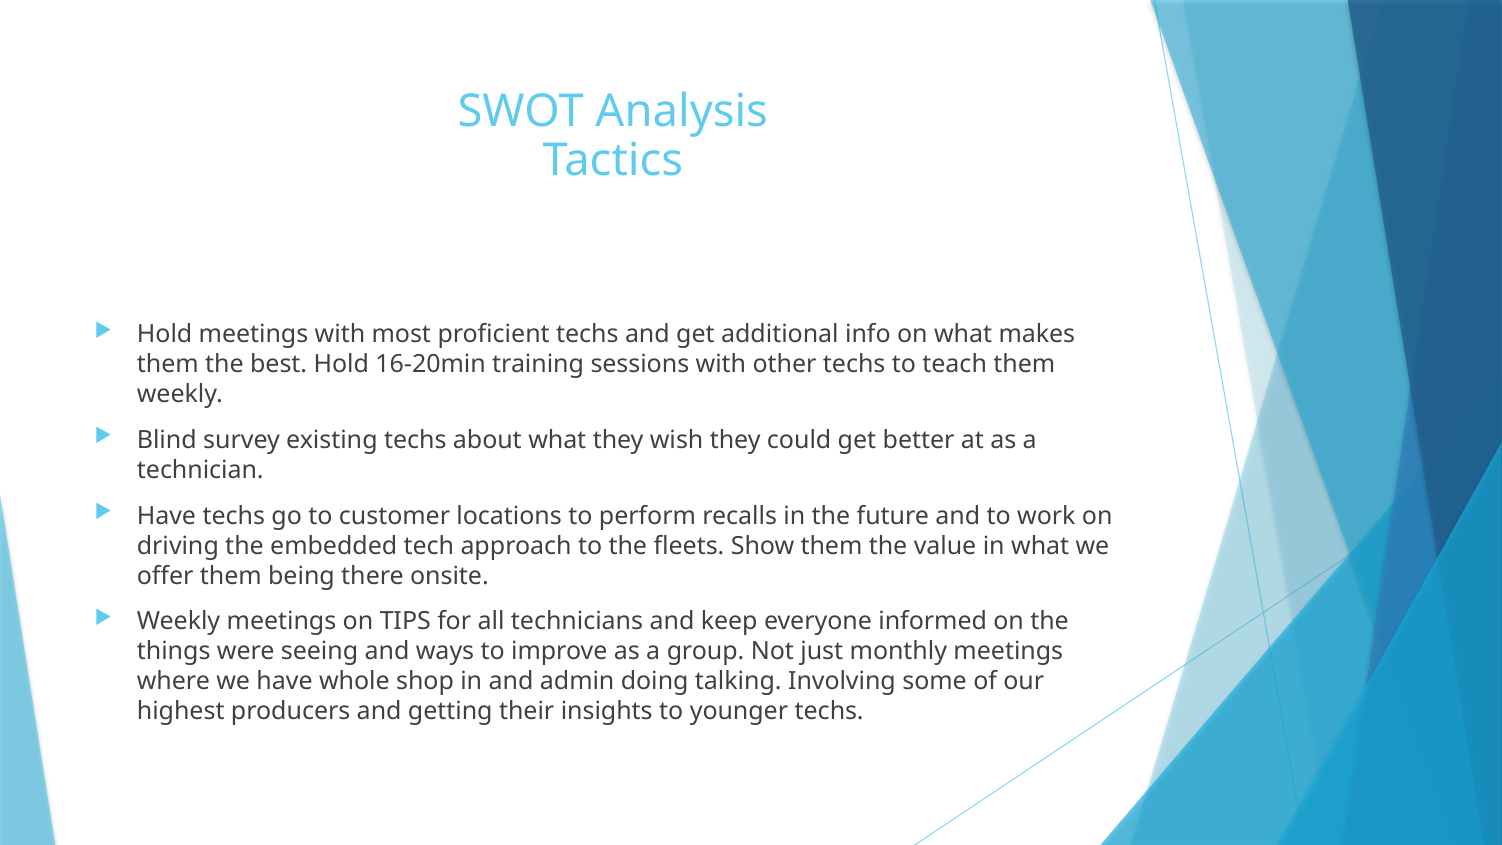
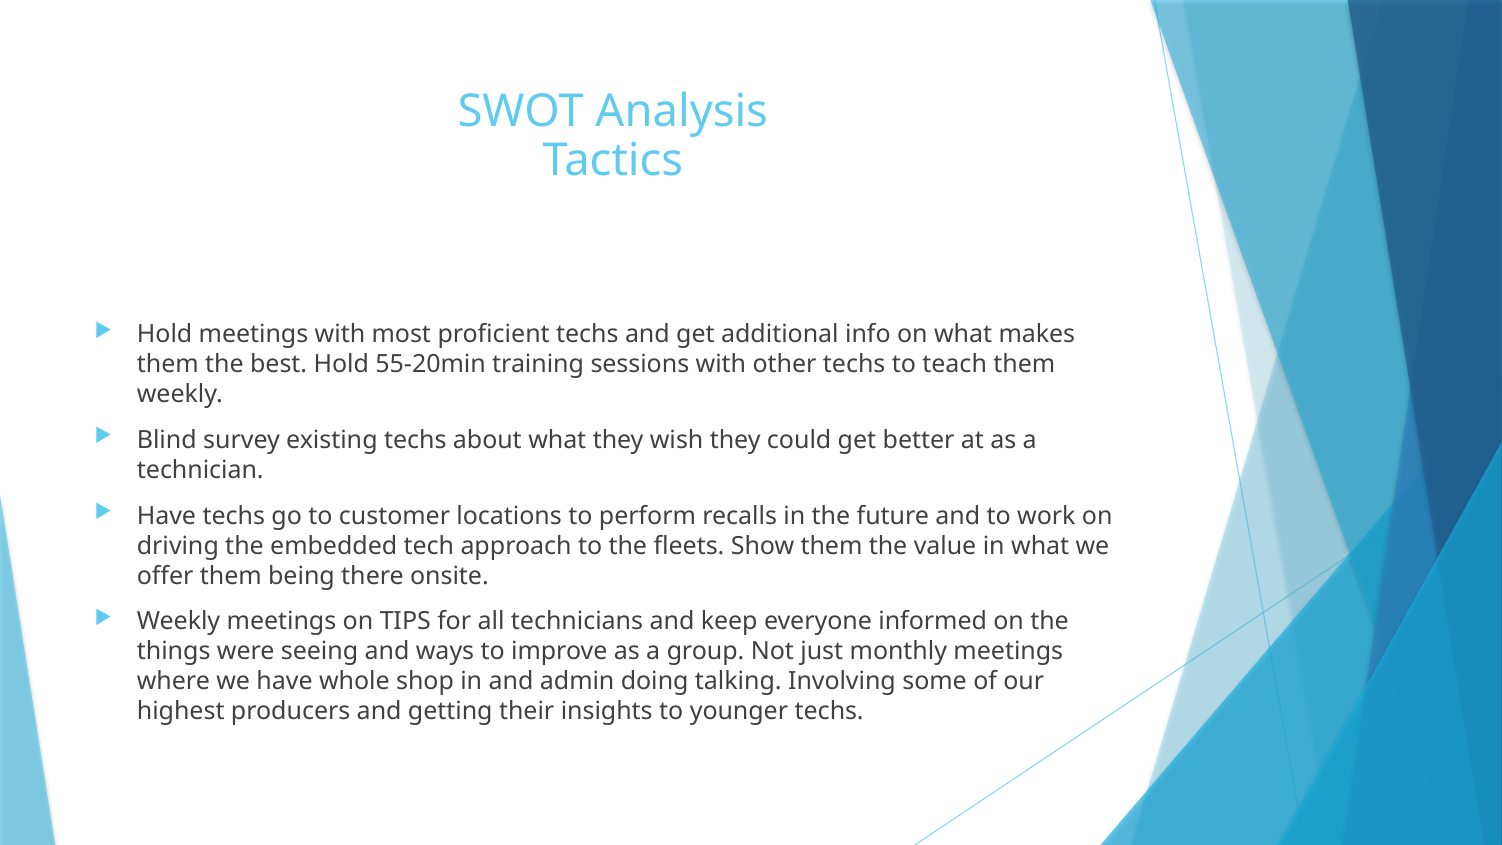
16-20min: 16-20min -> 55-20min (431, 364)
